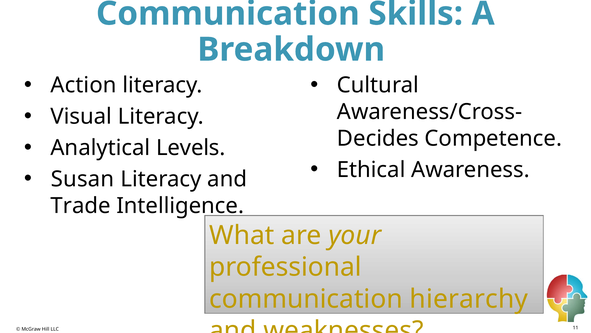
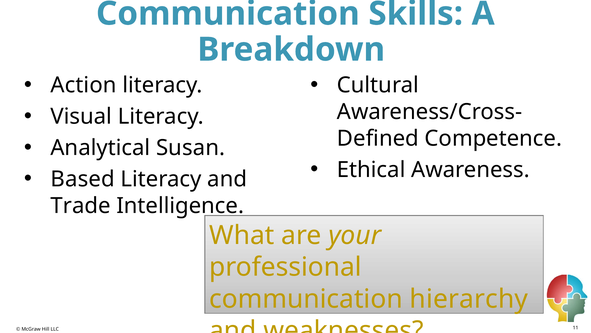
Decides: Decides -> Defined (378, 138)
Levels: Levels -> Susan (191, 148)
Susan: Susan -> Based (83, 179)
